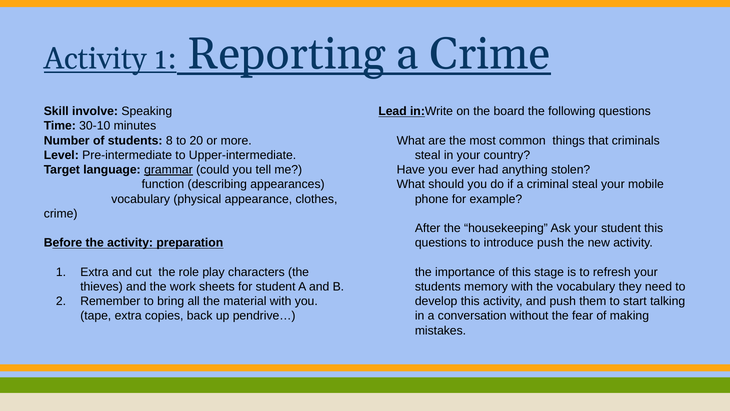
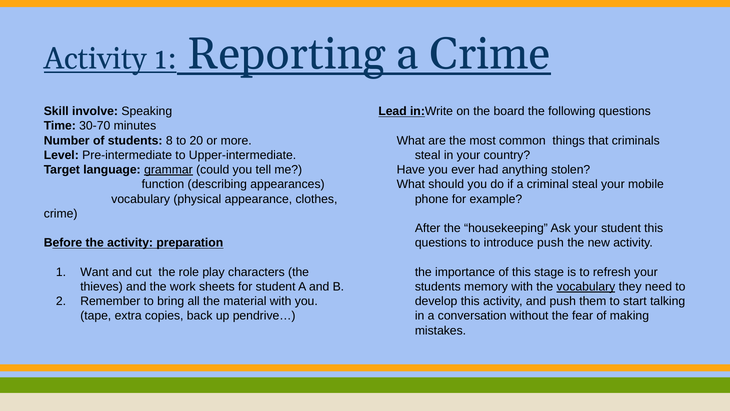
30-10: 30-10 -> 30-70 (95, 126)
1 Extra: Extra -> Want (94, 272)
vocabulary underline: none -> present (586, 286)
